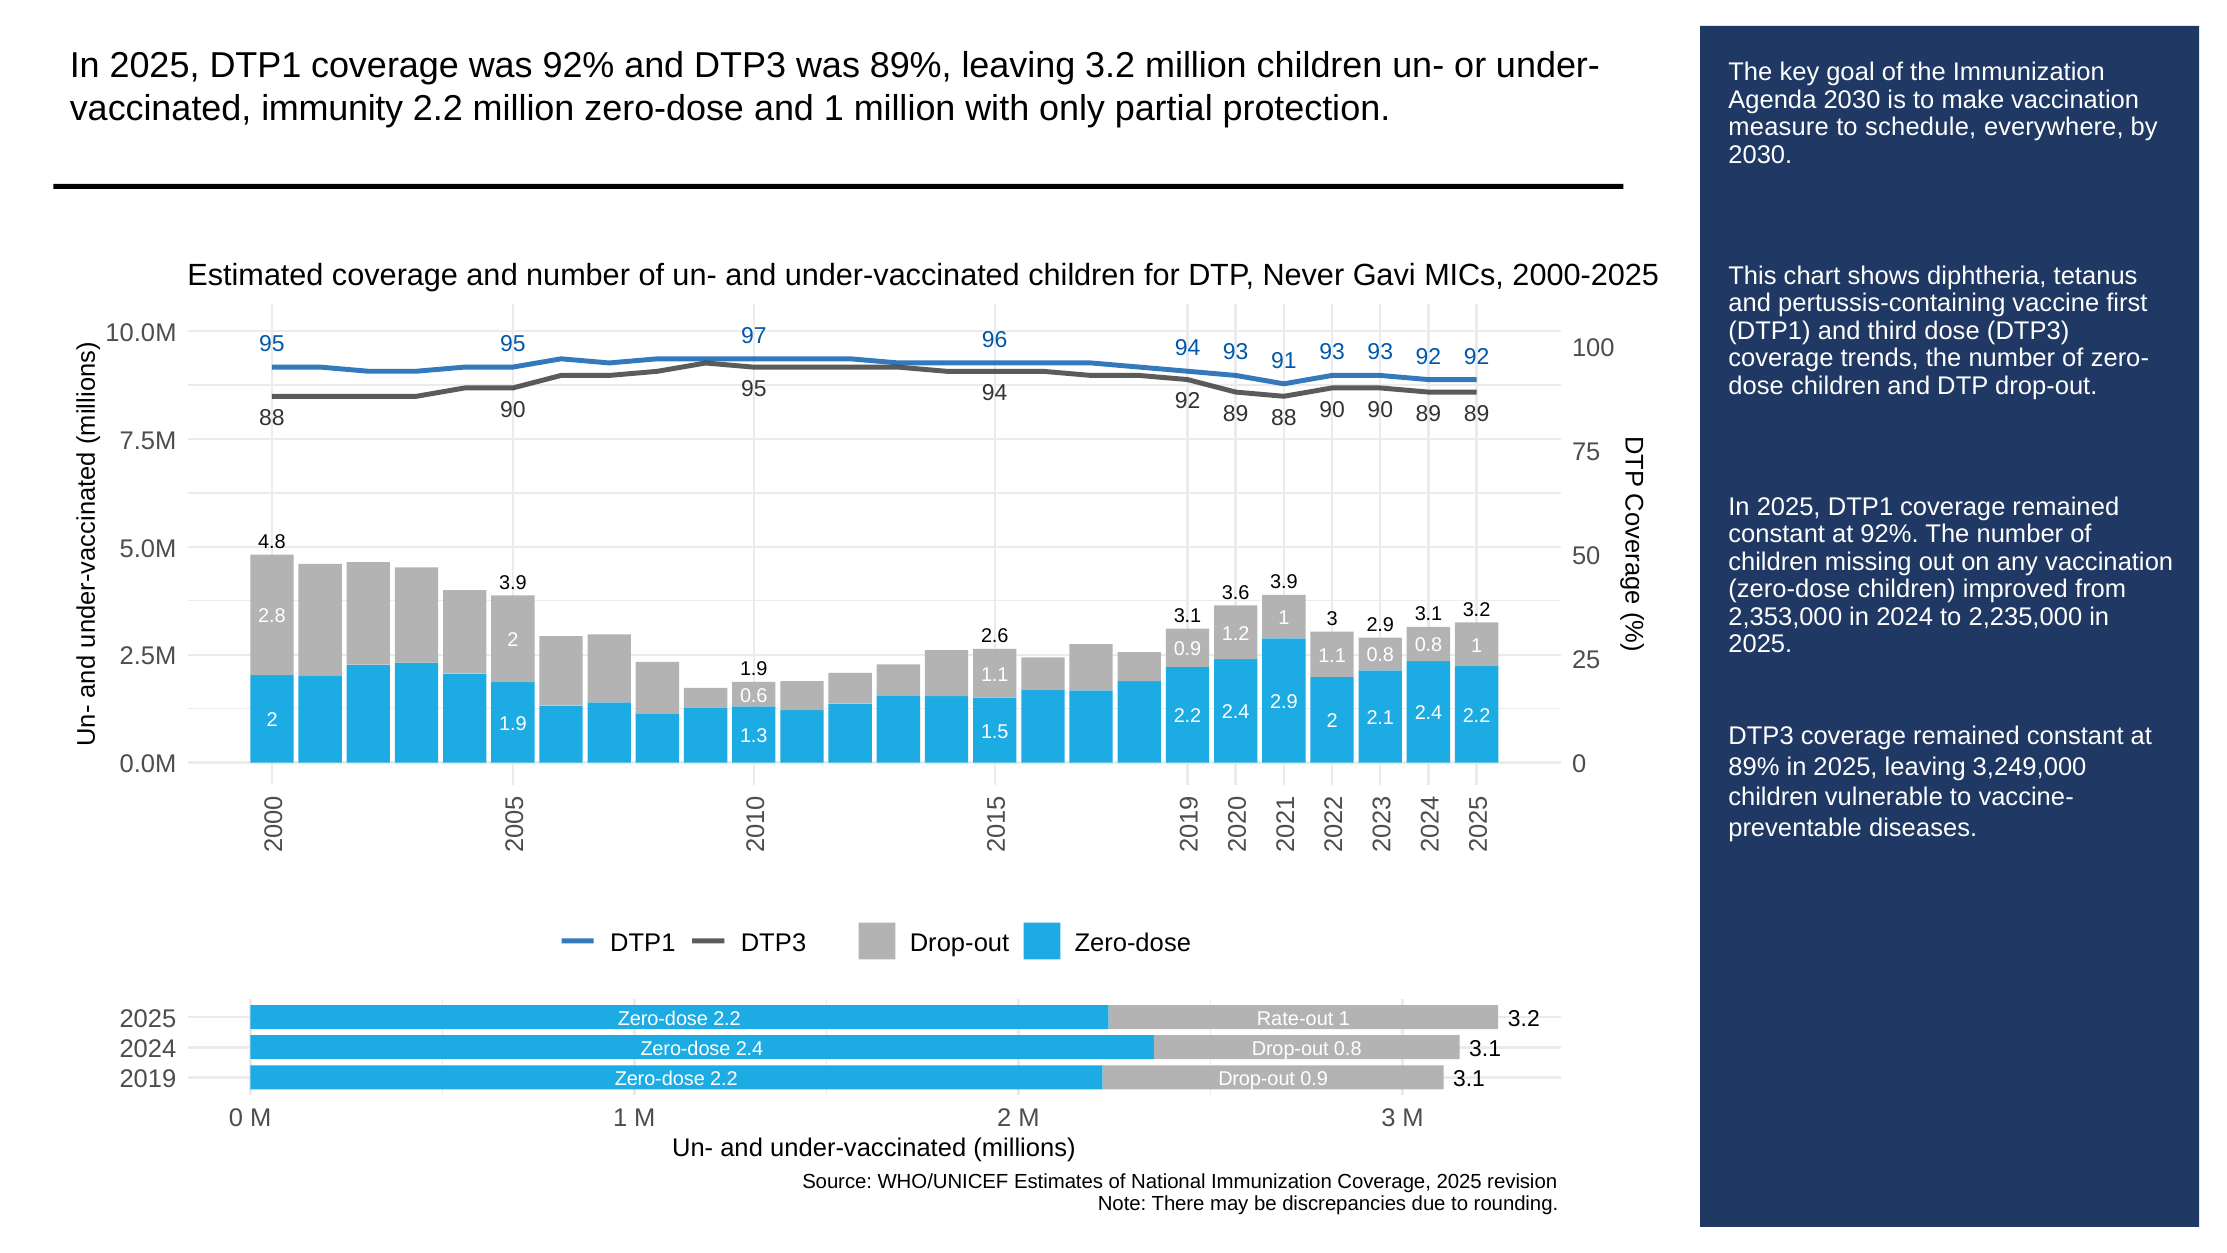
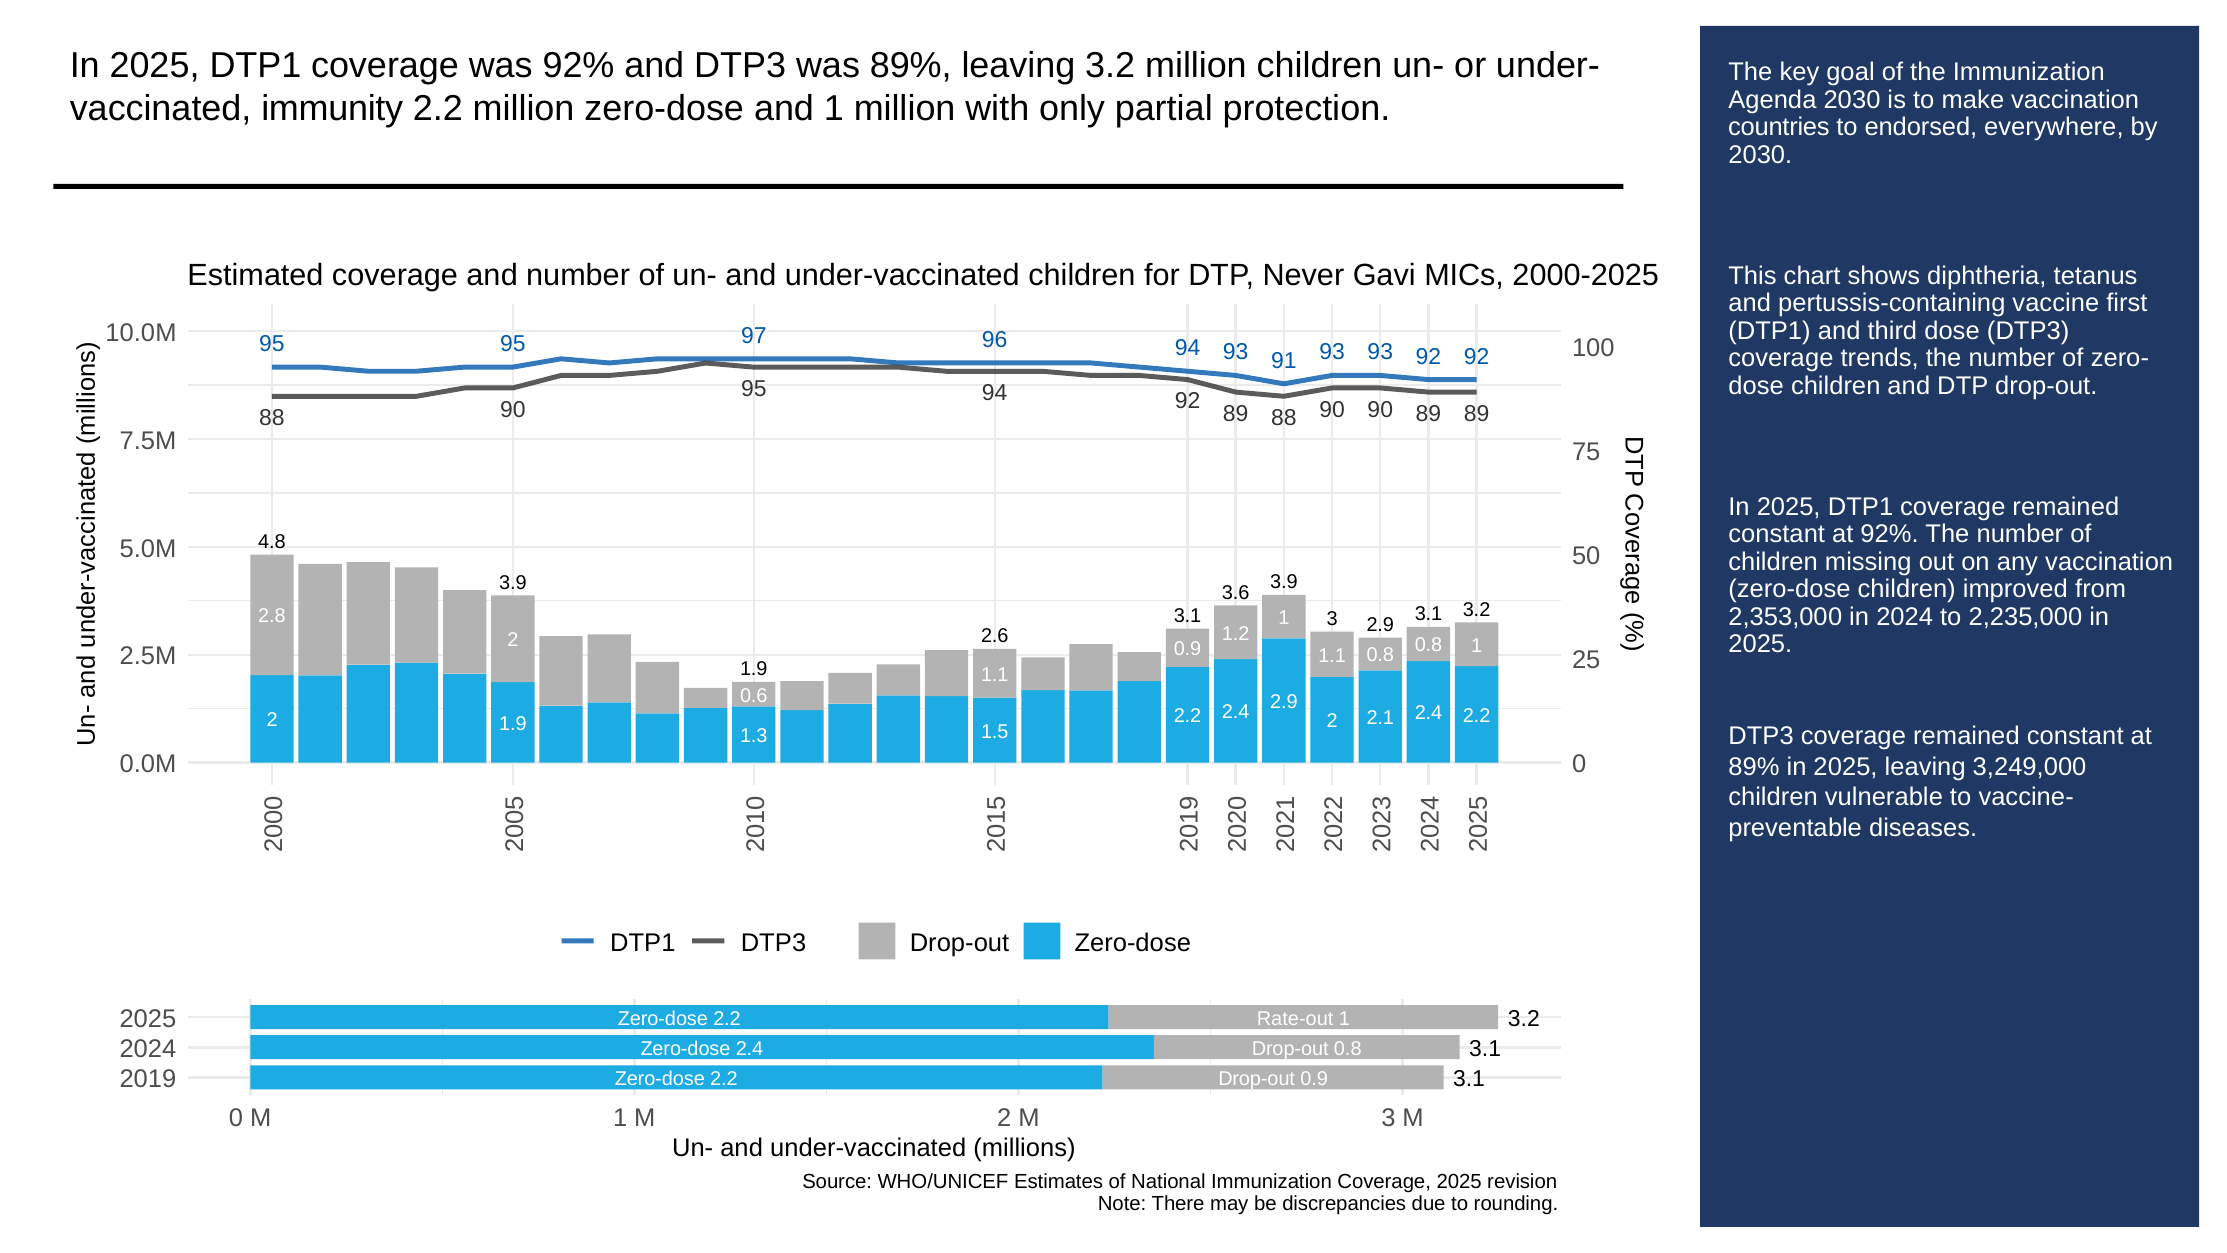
measure: measure -> countries (1779, 127)
schedule: schedule -> endorsed (1921, 127)
